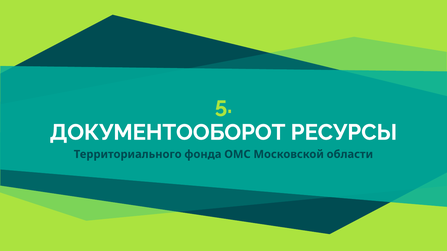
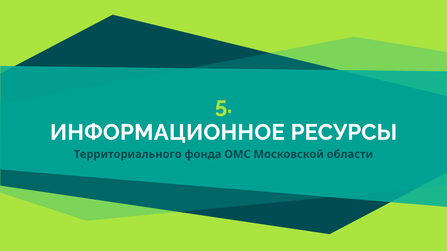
ДОКУМЕНТООБОРОТ: ДОКУМЕНТООБОРОТ -> ИНФОРМАЦИОННОЕ (167, 133)
